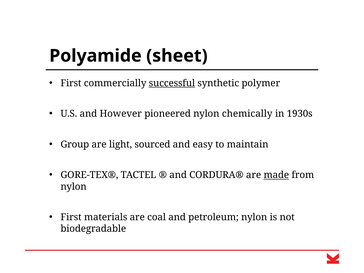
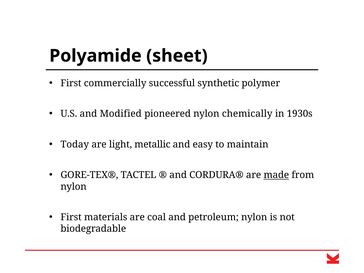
successful underline: present -> none (172, 83)
However: However -> Modified (121, 114)
Group: Group -> Today (75, 144)
sourced: sourced -> metallic (152, 144)
